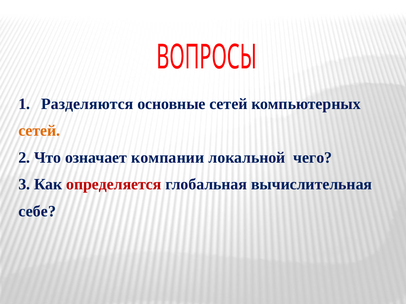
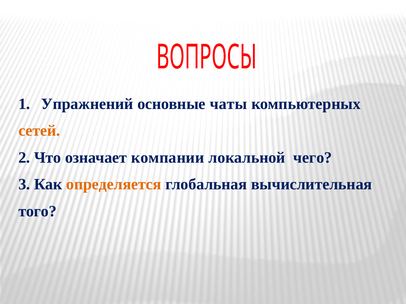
Разделяются: Разделяются -> Упражнений (87, 104)
основные сетей: сетей -> чаты (228, 104)
определяется colour: red -> orange (114, 185)
себе: себе -> того (37, 211)
